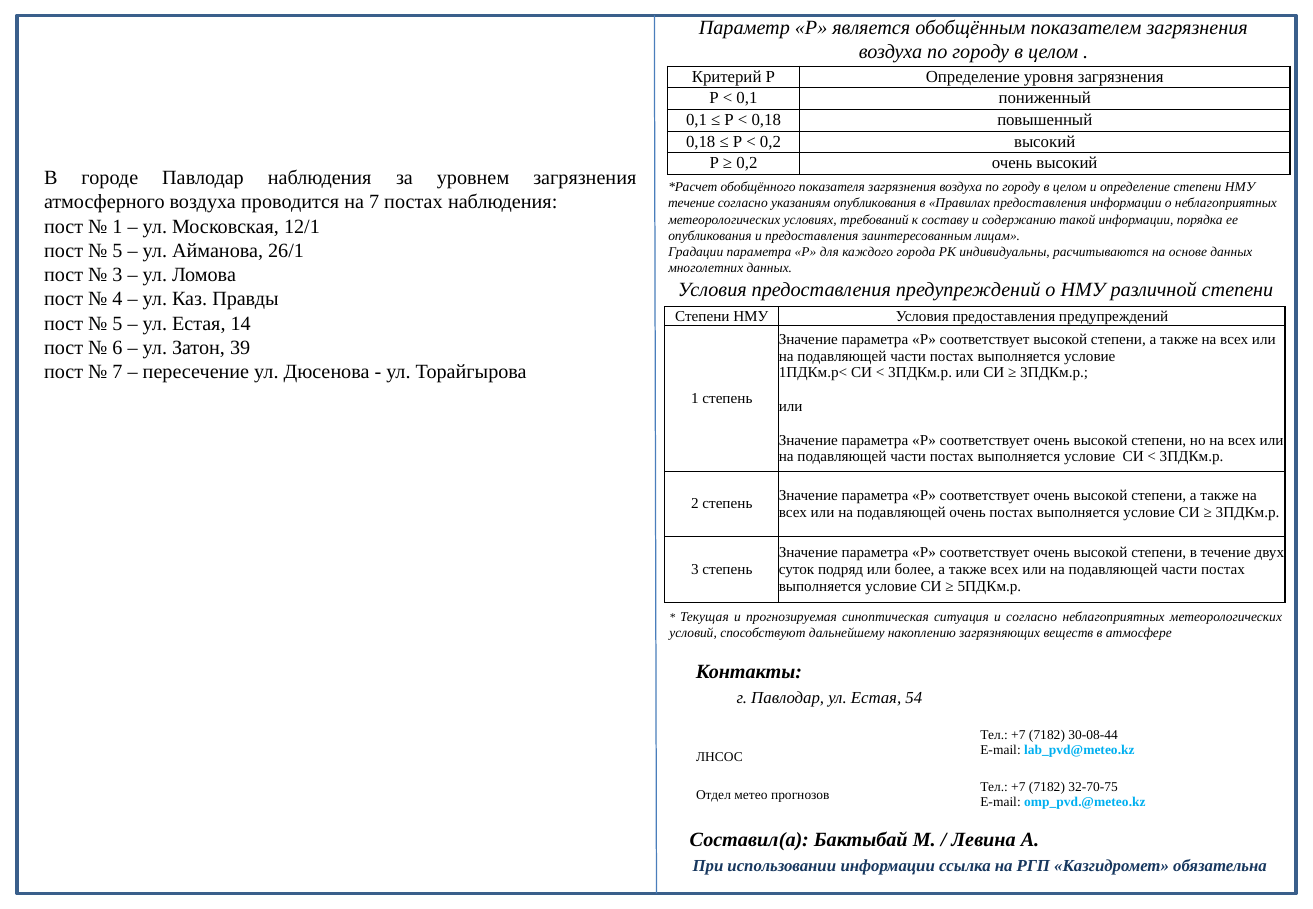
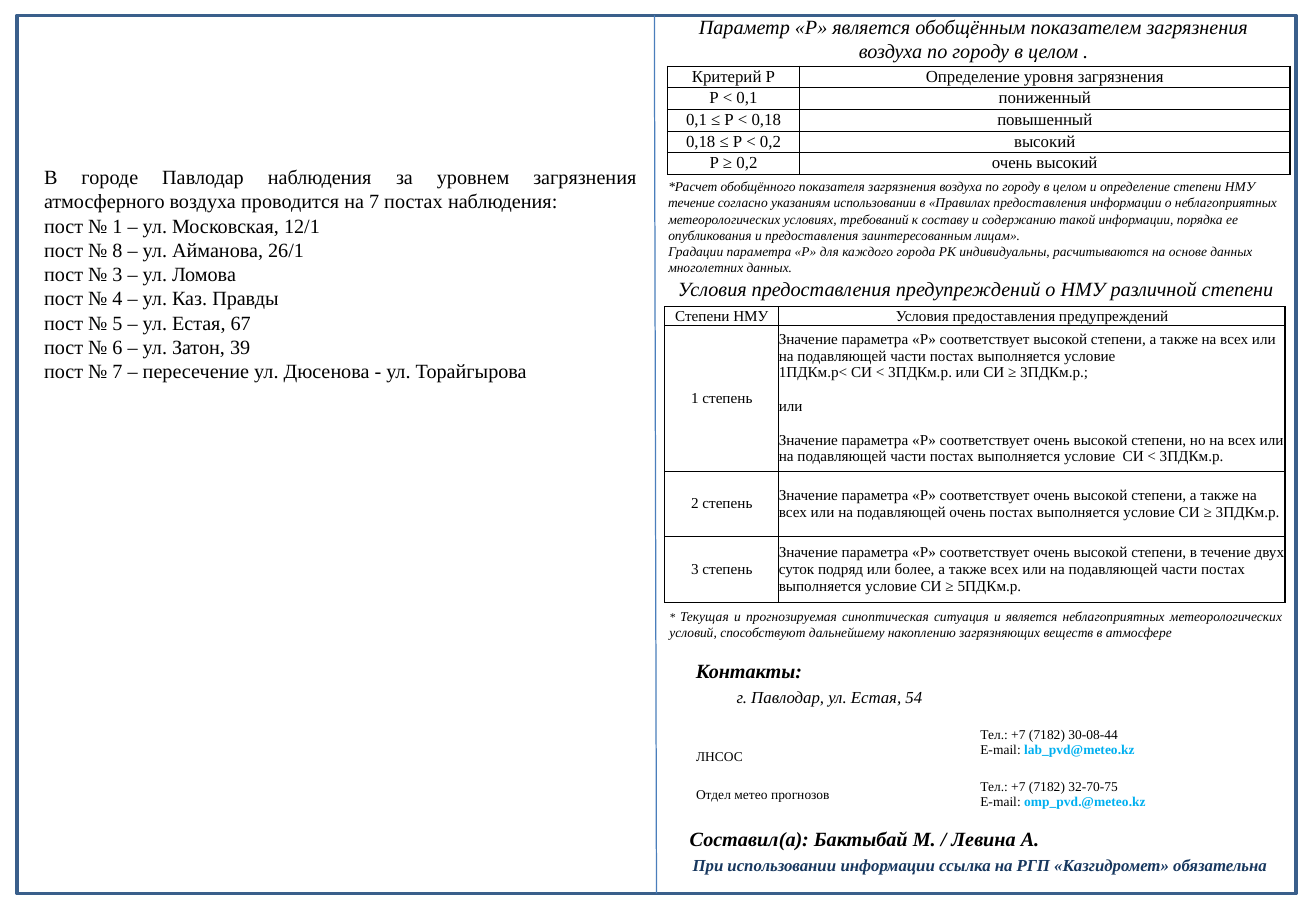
указаниям опубликования: опубликования -> использовании (875, 204)
5: 5 -> 8 (117, 251)
14: 14 -> 67 (241, 323)
и согласно: согласно -> является (1032, 617)
